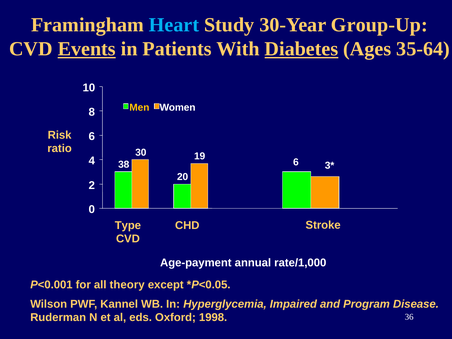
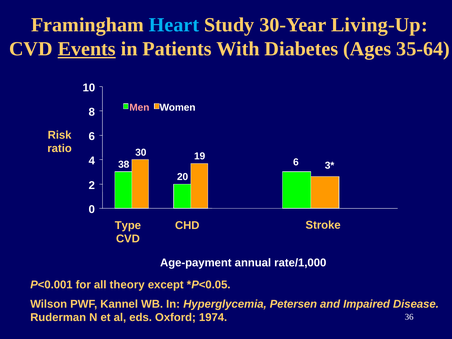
Group-Up: Group-Up -> Living-Up (379, 25)
Diabetes underline: present -> none (301, 49)
Men colour: yellow -> pink (139, 107)
Impaired: Impaired -> Petersen (293, 304)
Program: Program -> Impaired (367, 304)
1998: 1998 -> 1974 (213, 318)
